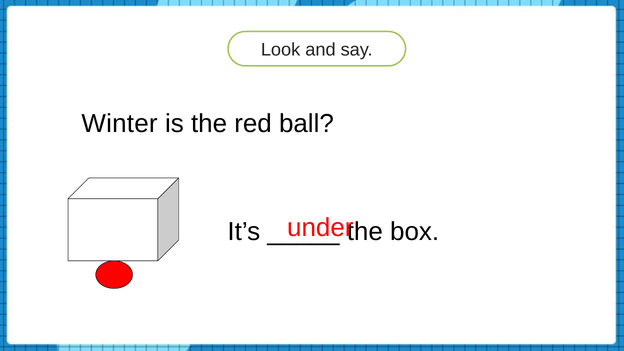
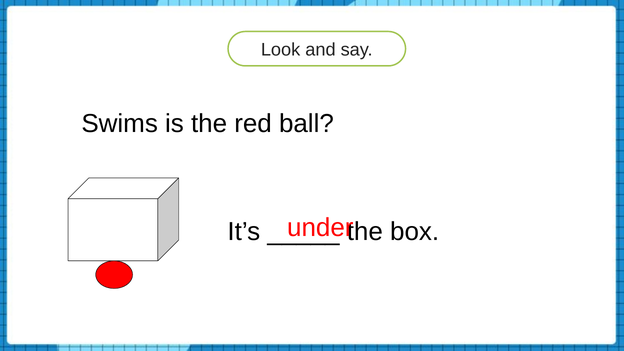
Winter: Winter -> Swims (120, 123)
